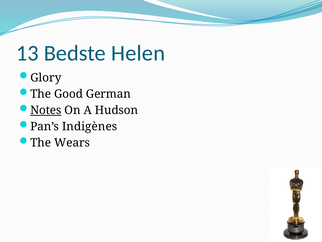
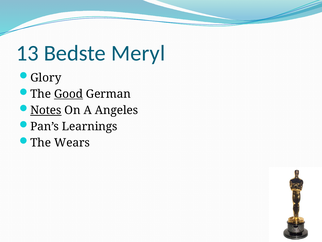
Helen: Helen -> Meryl (138, 53)
Good underline: none -> present (68, 94)
Hudson: Hudson -> Angeles (117, 110)
Indigènes: Indigènes -> Learnings (90, 126)
